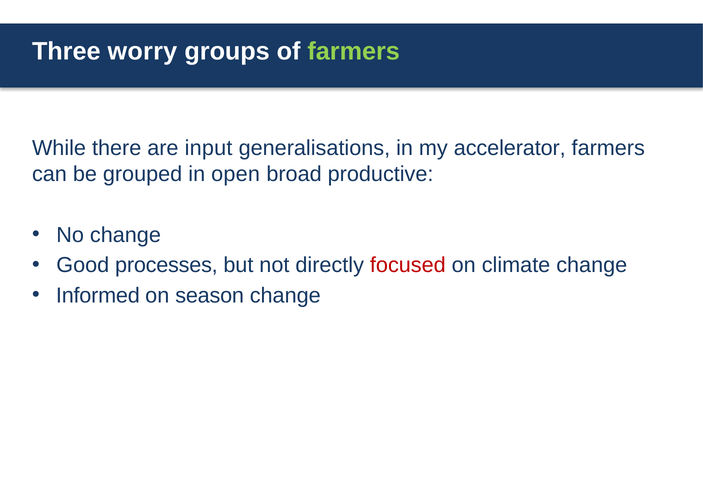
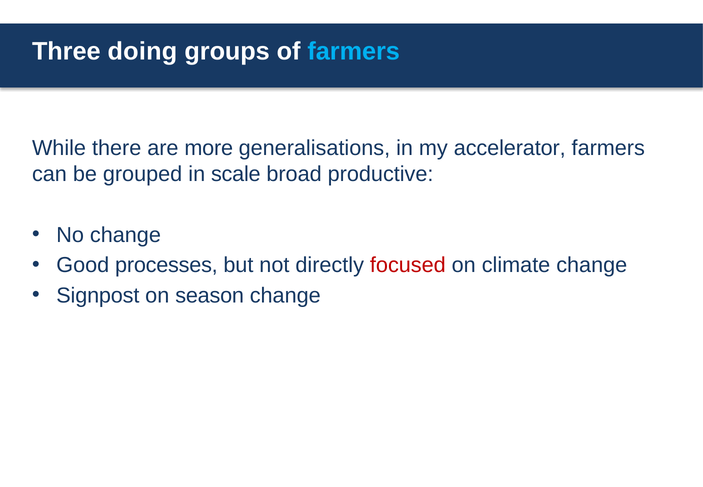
worry: worry -> doing (142, 51)
farmers colour: light green -> light blue (354, 51)
input: input -> more (209, 148)
open: open -> scale (236, 174)
Informed: Informed -> Signpost (98, 295)
